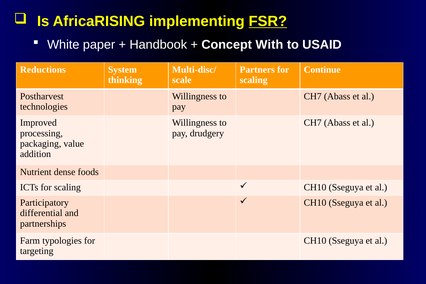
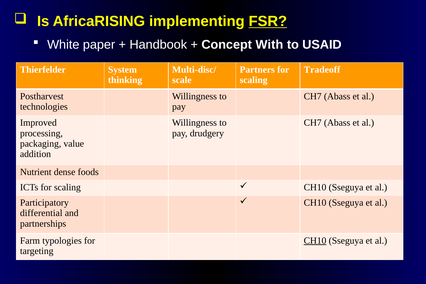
Reductions: Reductions -> Thierfelder (43, 70)
Continue: Continue -> Tradeoff (322, 70)
CH10 underline: none -> present (315, 241)
